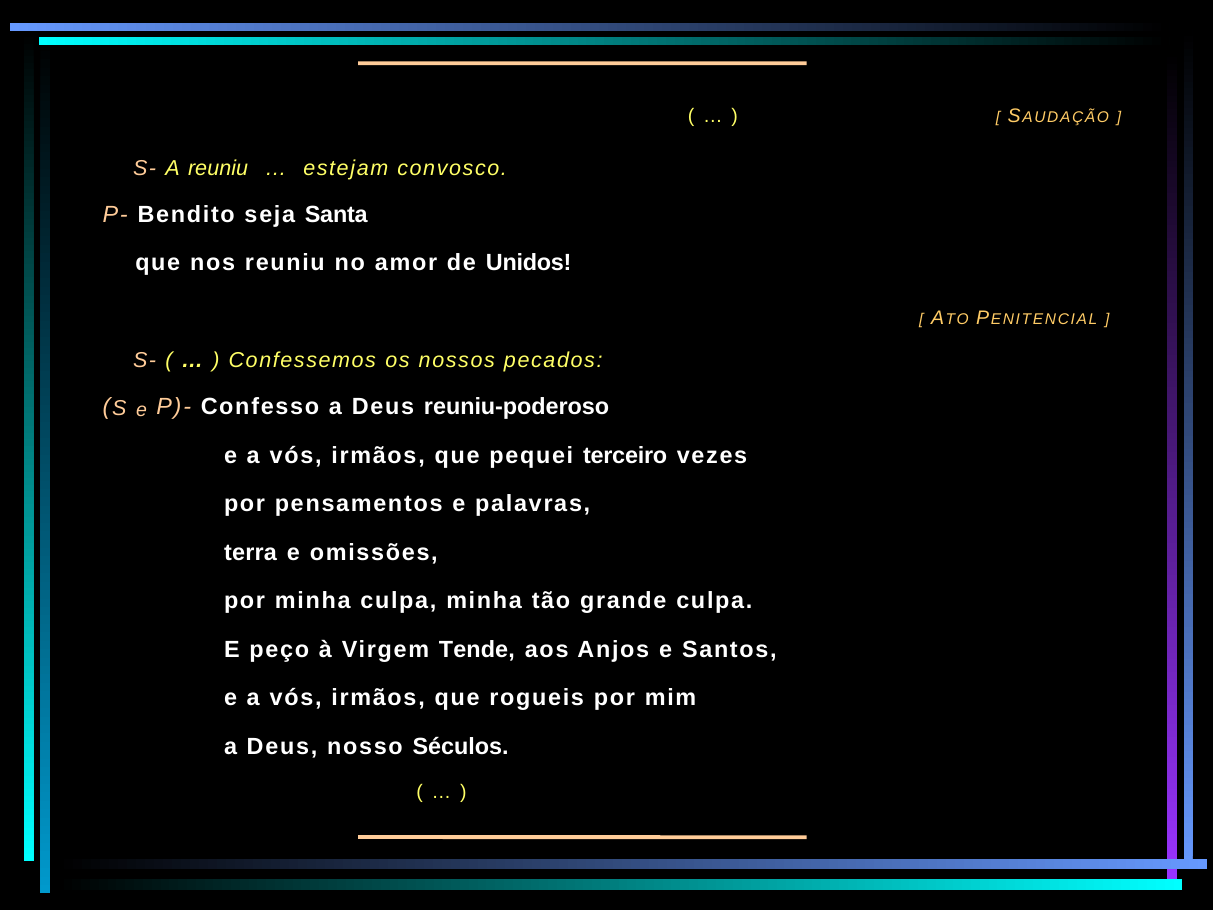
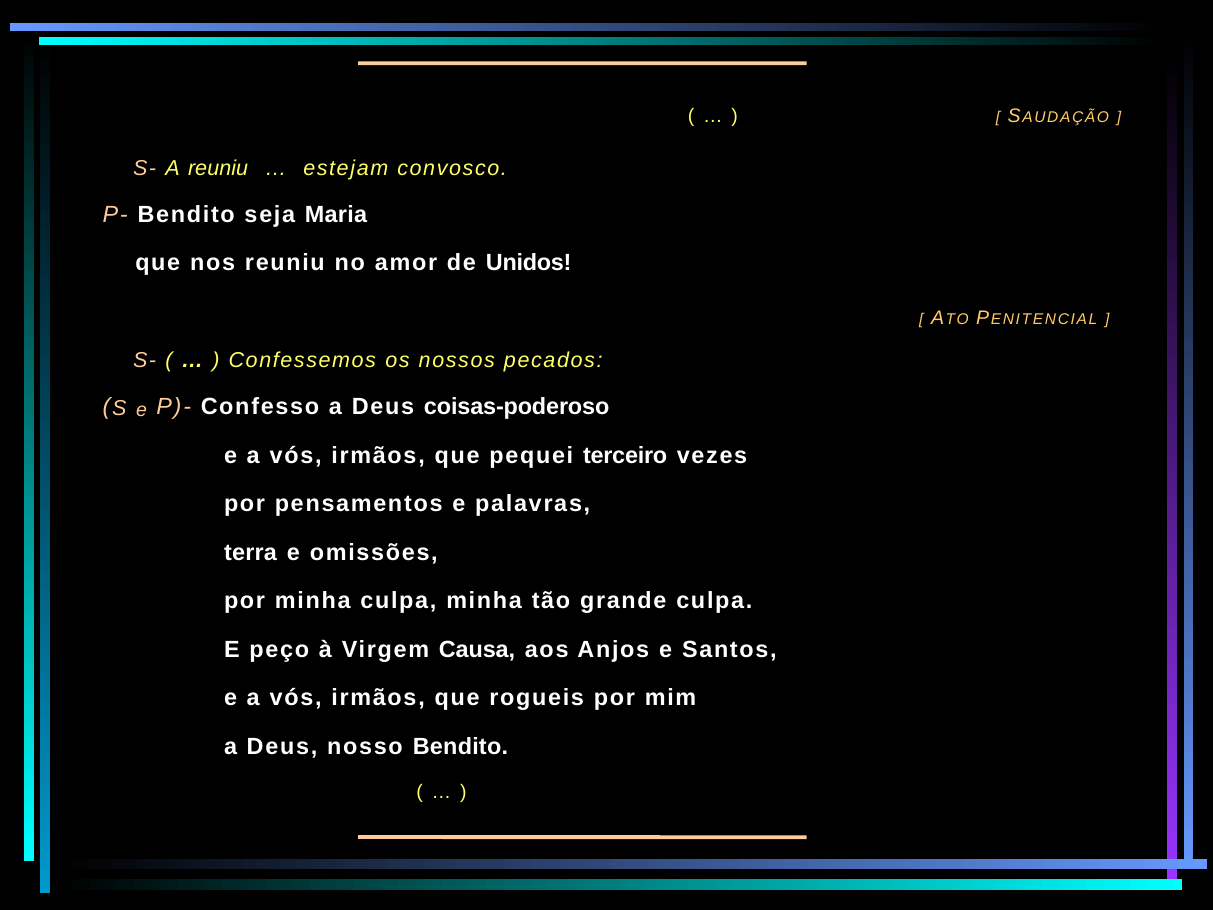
Santa: Santa -> Maria (336, 215)
reuniu-poderoso: reuniu-poderoso -> coisas-poderoso (517, 407)
Tende: Tende -> Causa (477, 649)
nosso Séculos: Séculos -> Bendito (460, 746)
